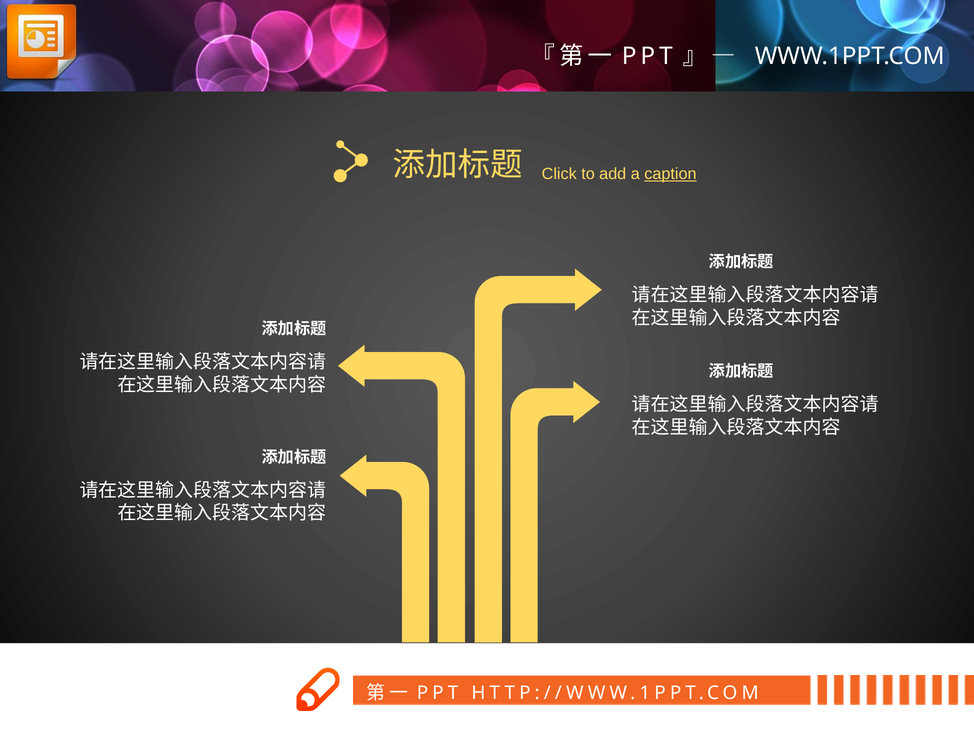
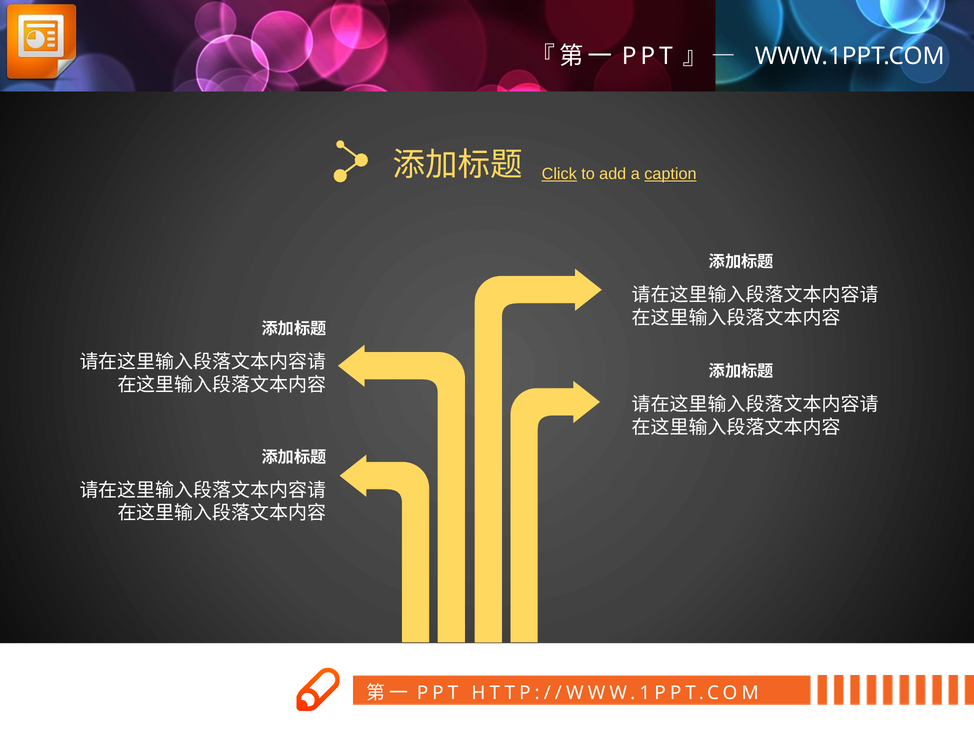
Click underline: none -> present (559, 174)
